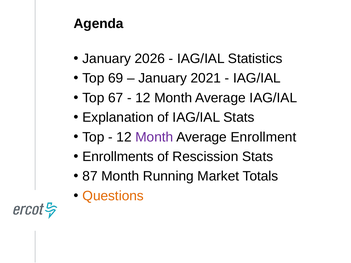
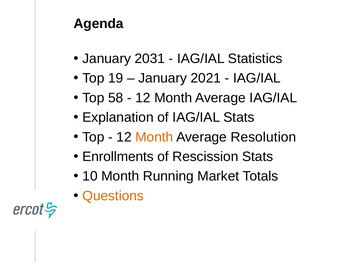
2026: 2026 -> 2031 (150, 59)
69: 69 -> 19 (116, 78)
67: 67 -> 58 (116, 98)
Month colour: purple -> orange (154, 137)
Enrollment: Enrollment -> Resolution (263, 137)
87: 87 -> 10 (90, 176)
